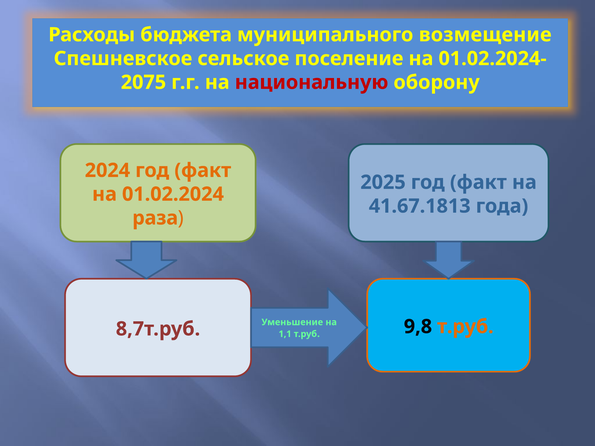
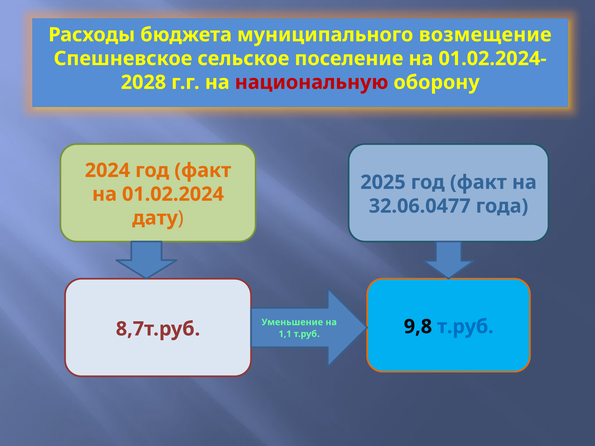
2075: 2075 -> 2028 (143, 82)
41.67.1813: 41.67.1813 -> 32.06.0477 (420, 206)
раза: раза -> дату (155, 218)
т.руб colour: orange -> blue (465, 327)
